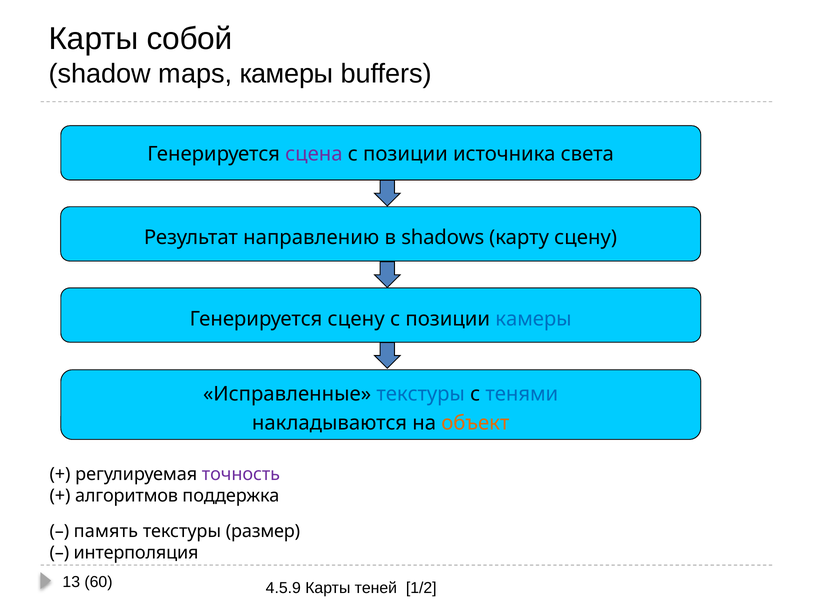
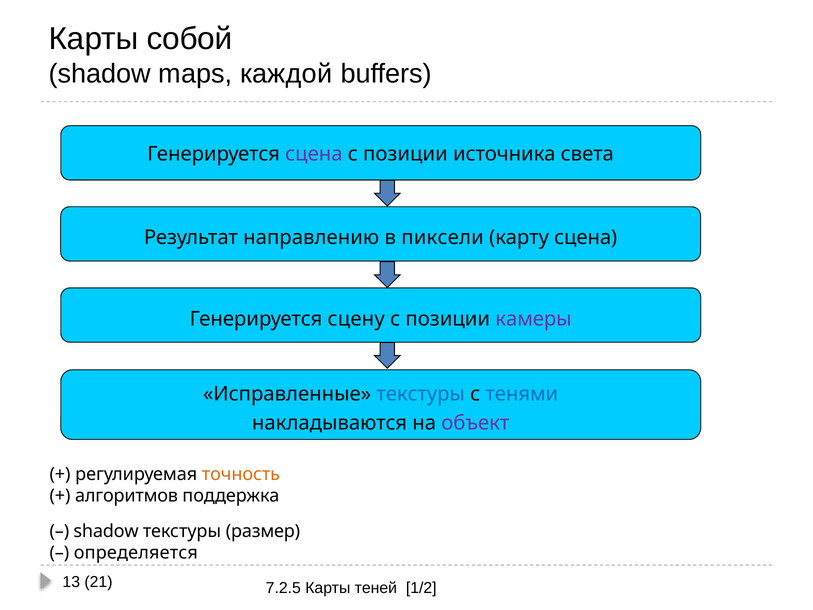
maps камеры: камеры -> каждой (286, 74)
shadows: shadows -> пиксели (443, 238)
карту сцену: сцену -> сцена (586, 238)
камеры colour: blue -> purple (534, 319)
объект colour: orange -> purple (475, 423)
точность colour: purple -> orange (241, 474)
память: память -> shadow (106, 531)
интерполяция: интерполяция -> определяется (136, 553)
60: 60 -> 21 (98, 582)
4.5.9: 4.5.9 -> 7.2.5 (283, 588)
